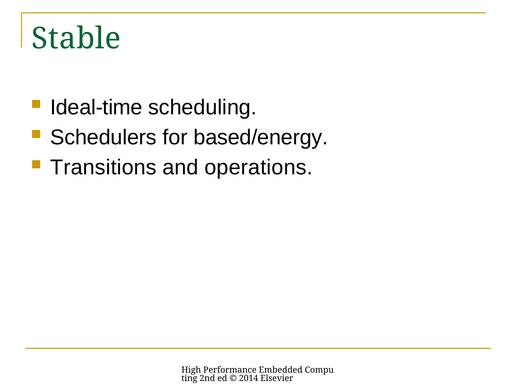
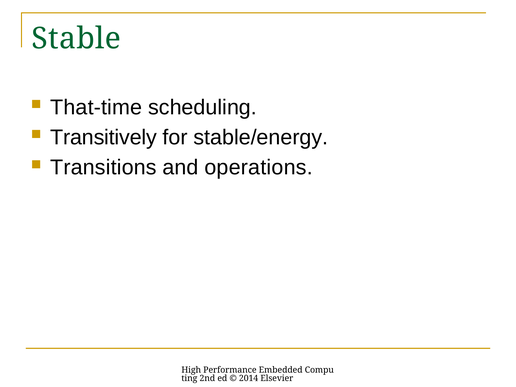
Ideal-time: Ideal-time -> That-time (96, 107)
Schedulers: Schedulers -> Transitively (104, 137)
based/energy: based/energy -> stable/energy (261, 137)
